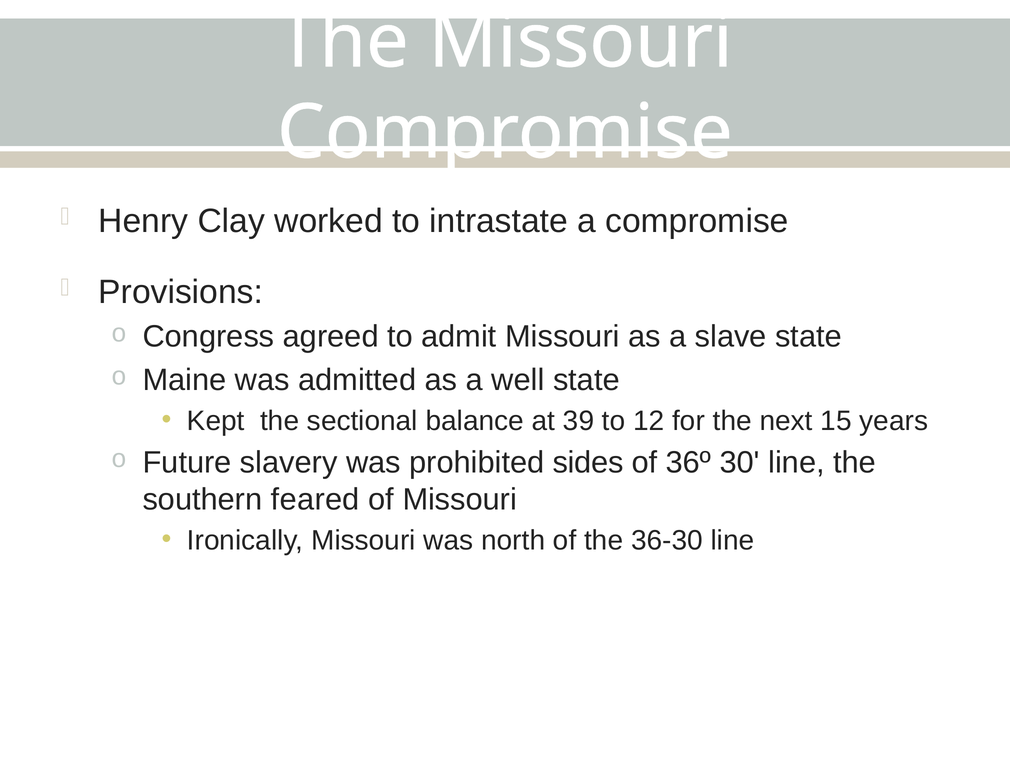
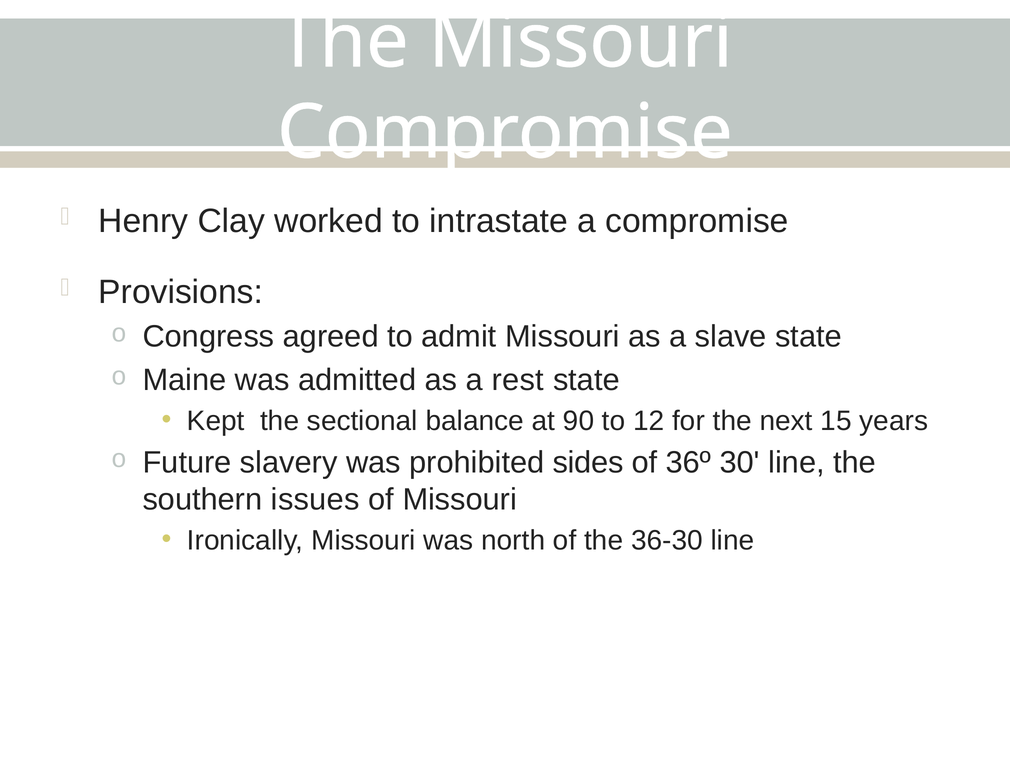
well: well -> rest (518, 380)
39: 39 -> 90 (579, 420)
feared: feared -> issues (315, 499)
